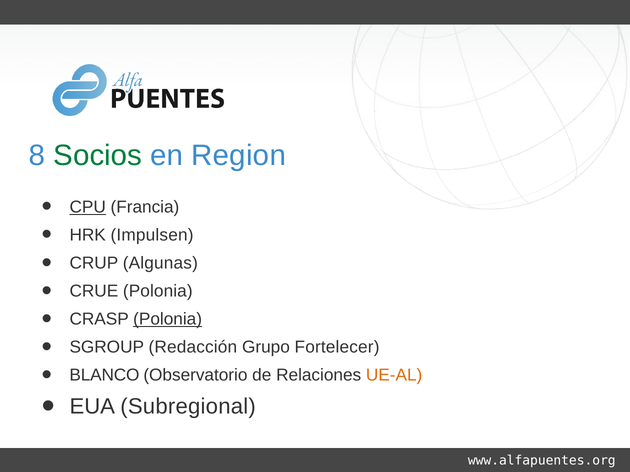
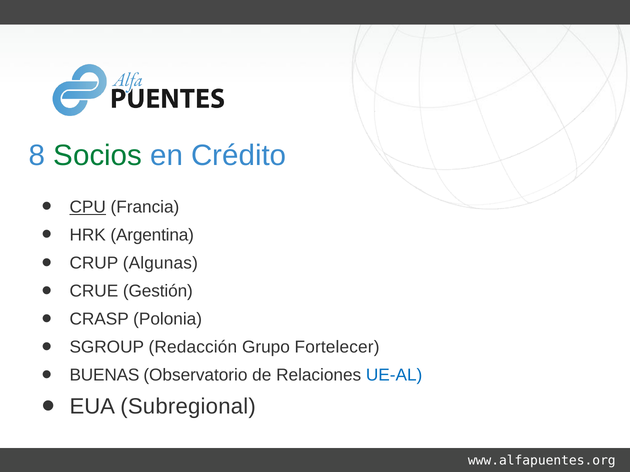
Region: Region -> Crédito (239, 156)
Impulsen: Impulsen -> Argentina (152, 235)
CRUE Polonia: Polonia -> Gestión (158, 291)
Polonia underline: present -> none (168, 319)
BLANCO: BLANCO -> BUENAS (104, 376)
UE-AL colour: orange -> blue (394, 376)
